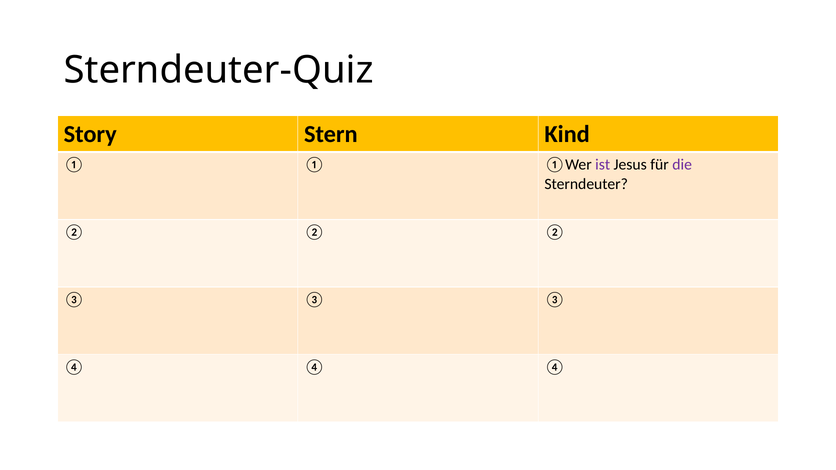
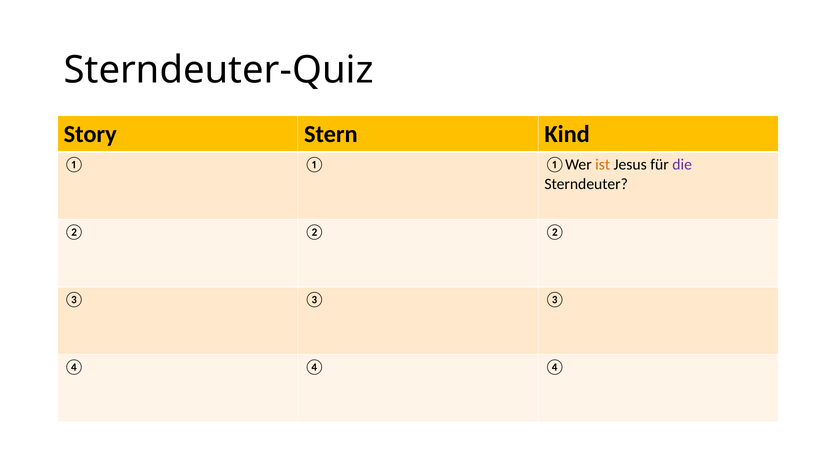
ist colour: purple -> orange (603, 165)
